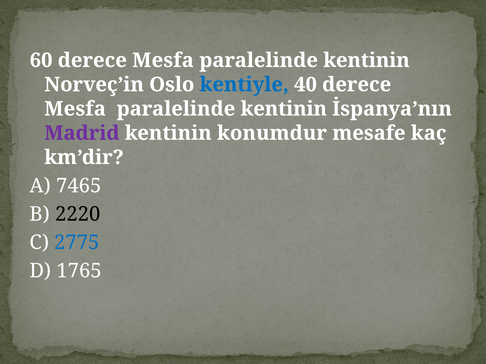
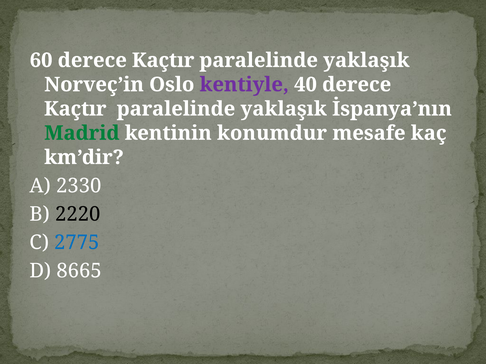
60 derece Mesfa: Mesfa -> Kaçtır (163, 60)
kentinin: kentinin -> yaklaşık (366, 60)
kentiyle colour: blue -> purple (244, 85)
Mesfa: Mesfa -> Kaçtır (75, 109)
kentinin: kentinin -> yaklaşık (284, 109)
Madrid colour: purple -> green (82, 133)
7465: 7465 -> 2330 (79, 186)
1765: 1765 -> 8665 (79, 271)
